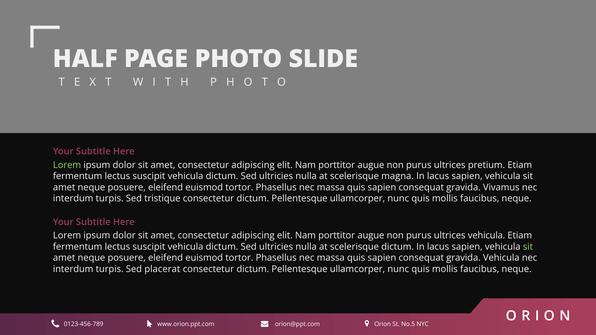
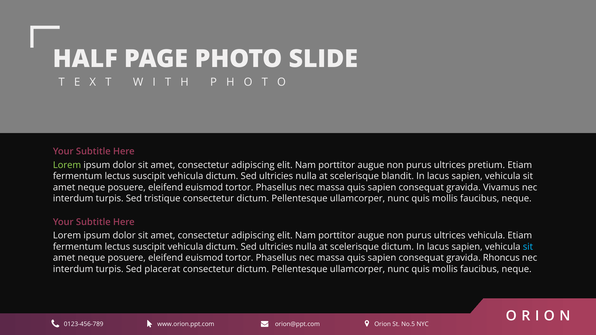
magna: magna -> blandit (398, 176)
sit colour: light green -> light blue (528, 247)
gravida Vehicula: Vehicula -> Rhoncus (501, 258)
